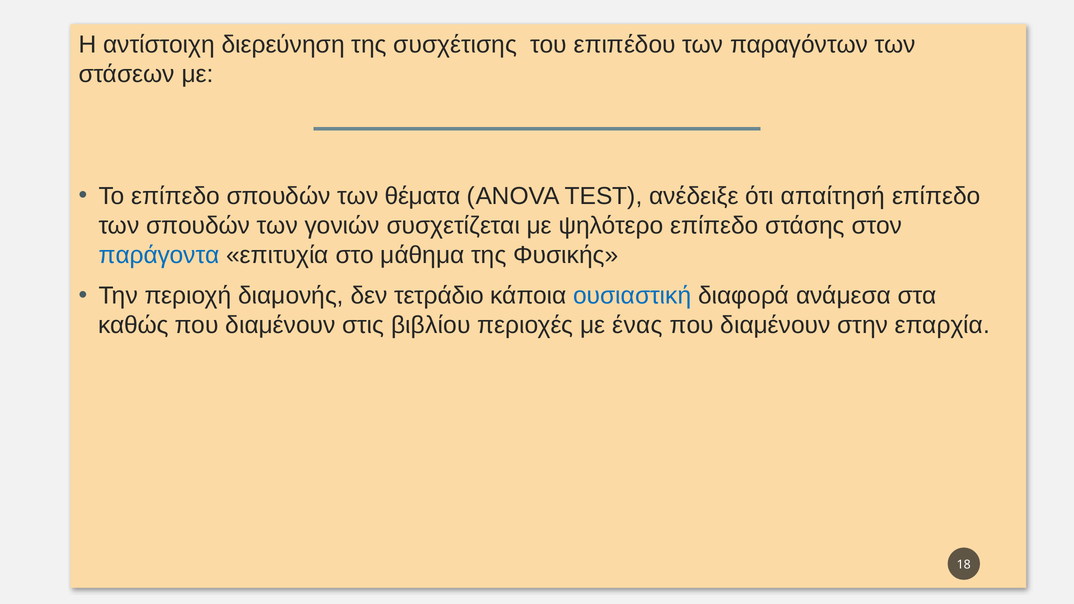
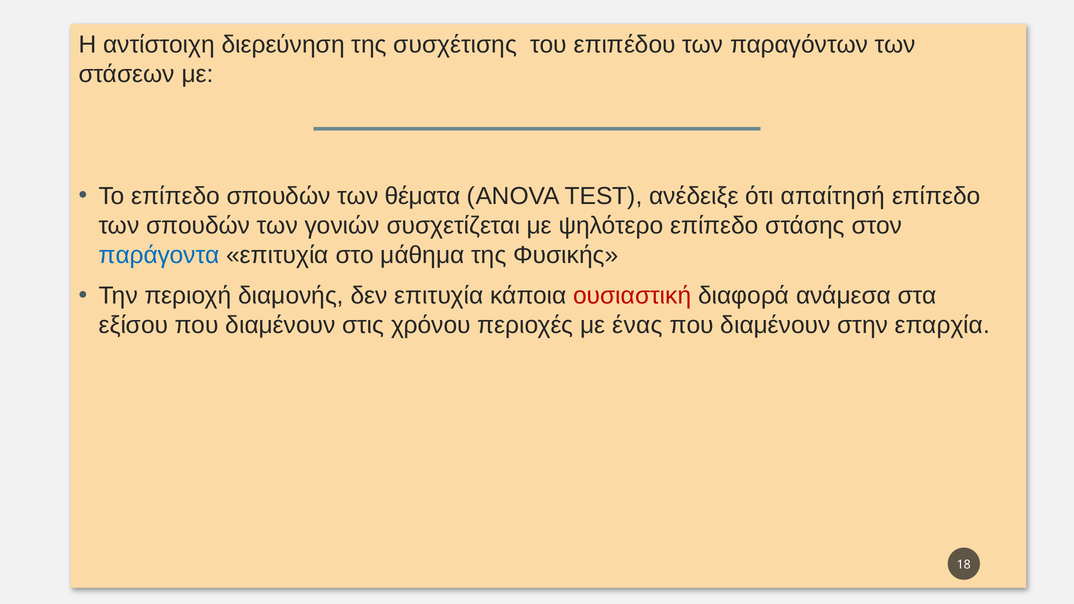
δεν τετράδιο: τετράδιο -> επιτυχία (439, 296)
ουσιαστική colour: blue -> red (632, 296)
καθώς: καθώς -> εξίσου (133, 325)
βιβλίου: βιβλίου -> χρόνου (431, 325)
